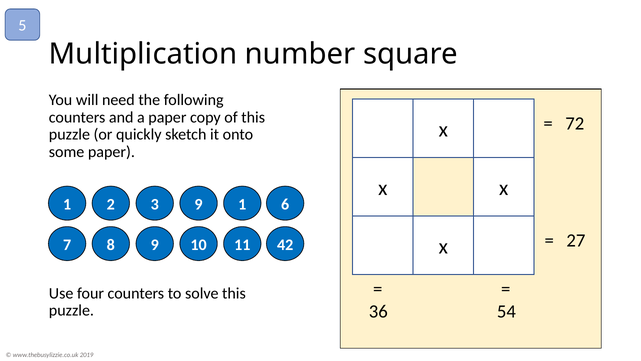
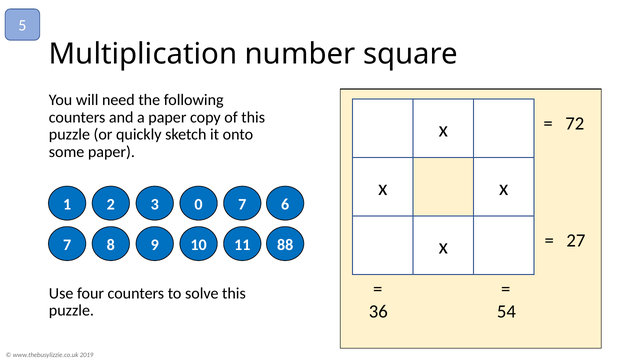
1 9: 9 -> 0 (199, 204)
2 1: 1 -> 7 (242, 204)
42: 42 -> 88 (285, 244)
